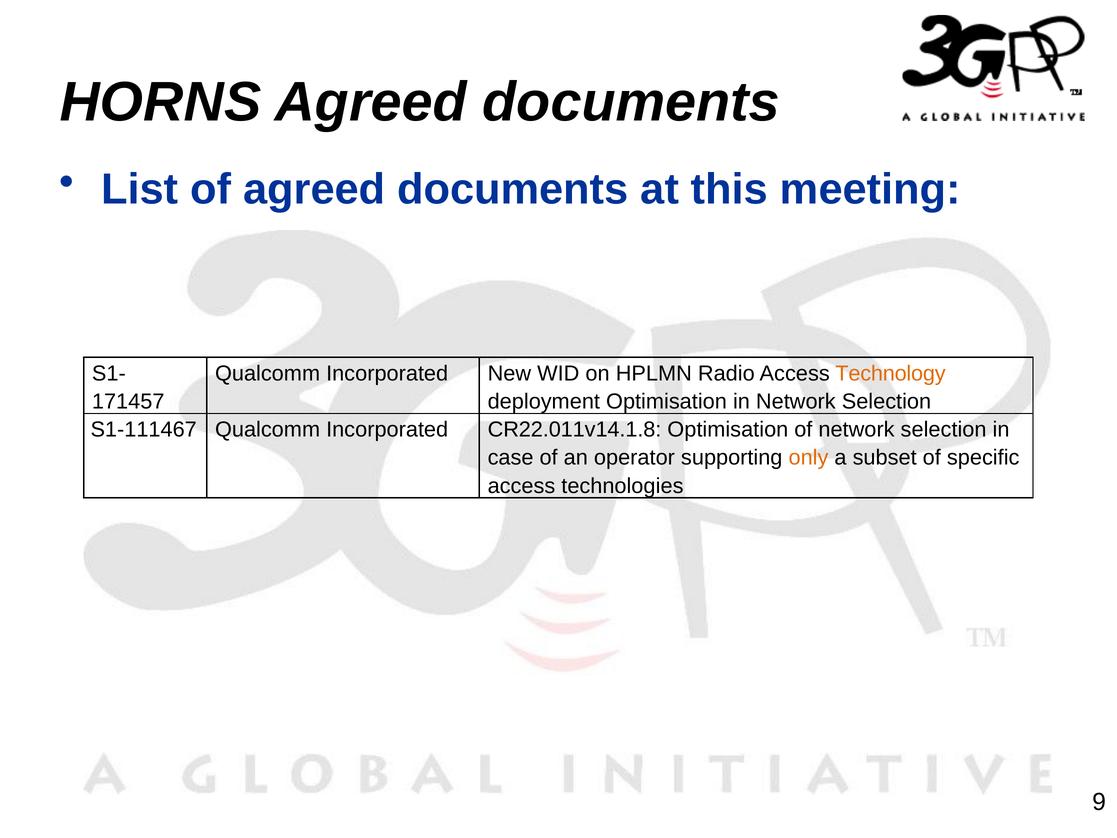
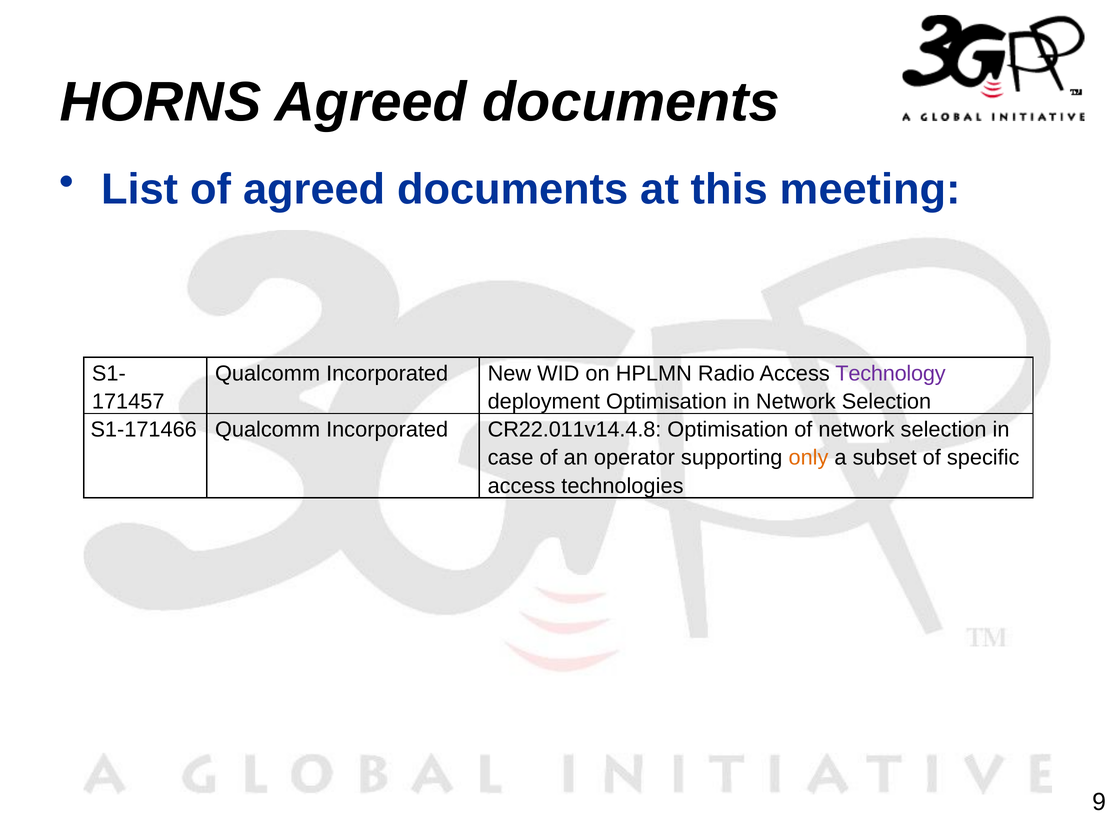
Technology colour: orange -> purple (891, 373)
S1-111467: S1-111467 -> S1-171466 (144, 430)
CR22.011v14.1.8: CR22.011v14.1.8 -> CR22.011v14.4.8 (574, 430)
